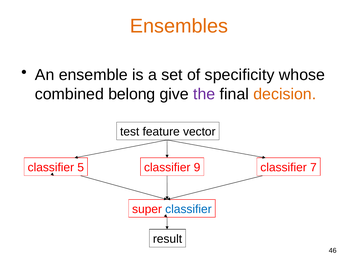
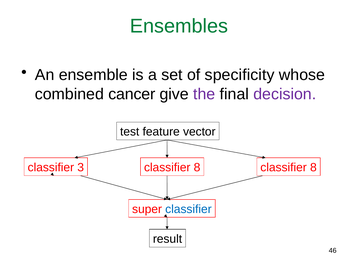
Ensembles colour: orange -> green (179, 26)
belong: belong -> cancer (132, 94)
decision colour: orange -> purple (285, 94)
5: 5 -> 3 (81, 168)
9: 9 -> 8 (197, 168)
7: 7 -> 8 (313, 168)
